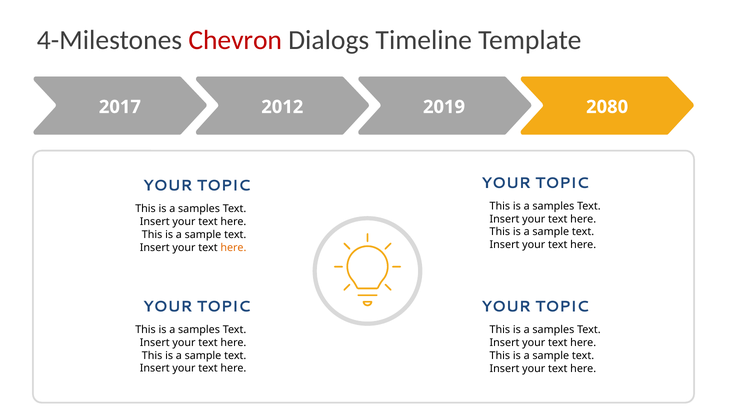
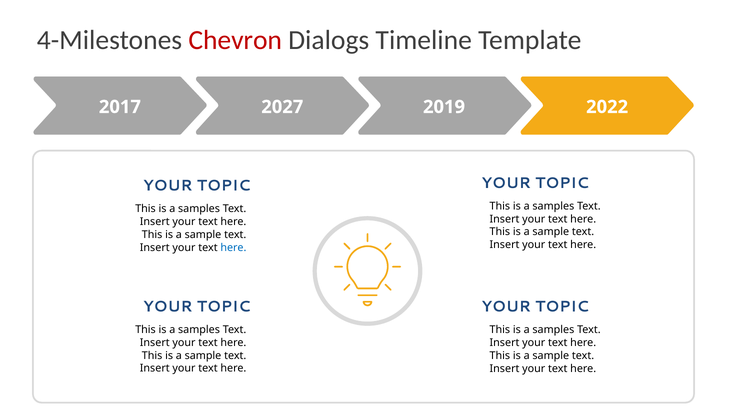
2012: 2012 -> 2027 (282, 107)
2080: 2080 -> 2022 (607, 107)
here colour: orange -> blue (233, 248)
